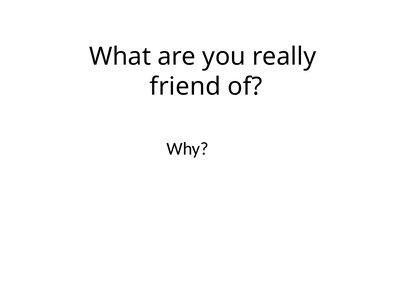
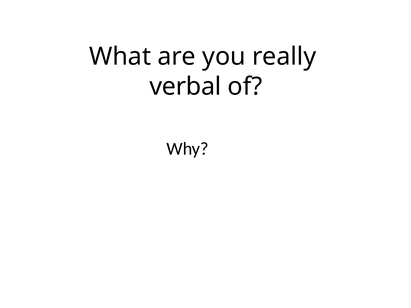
friend: friend -> verbal (185, 87)
